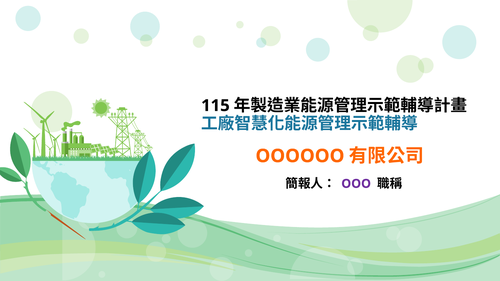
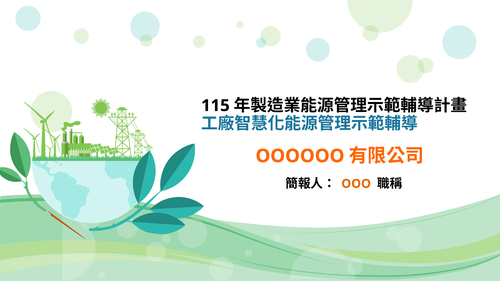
OOO colour: purple -> orange (356, 184)
